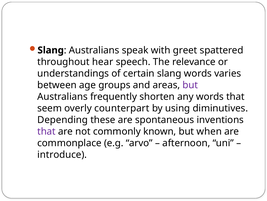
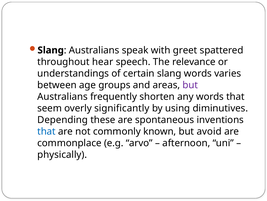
counterpart: counterpart -> significantly (122, 108)
that colour: purple -> blue (47, 131)
when: when -> avoid (209, 131)
introduce: introduce -> physically (62, 154)
